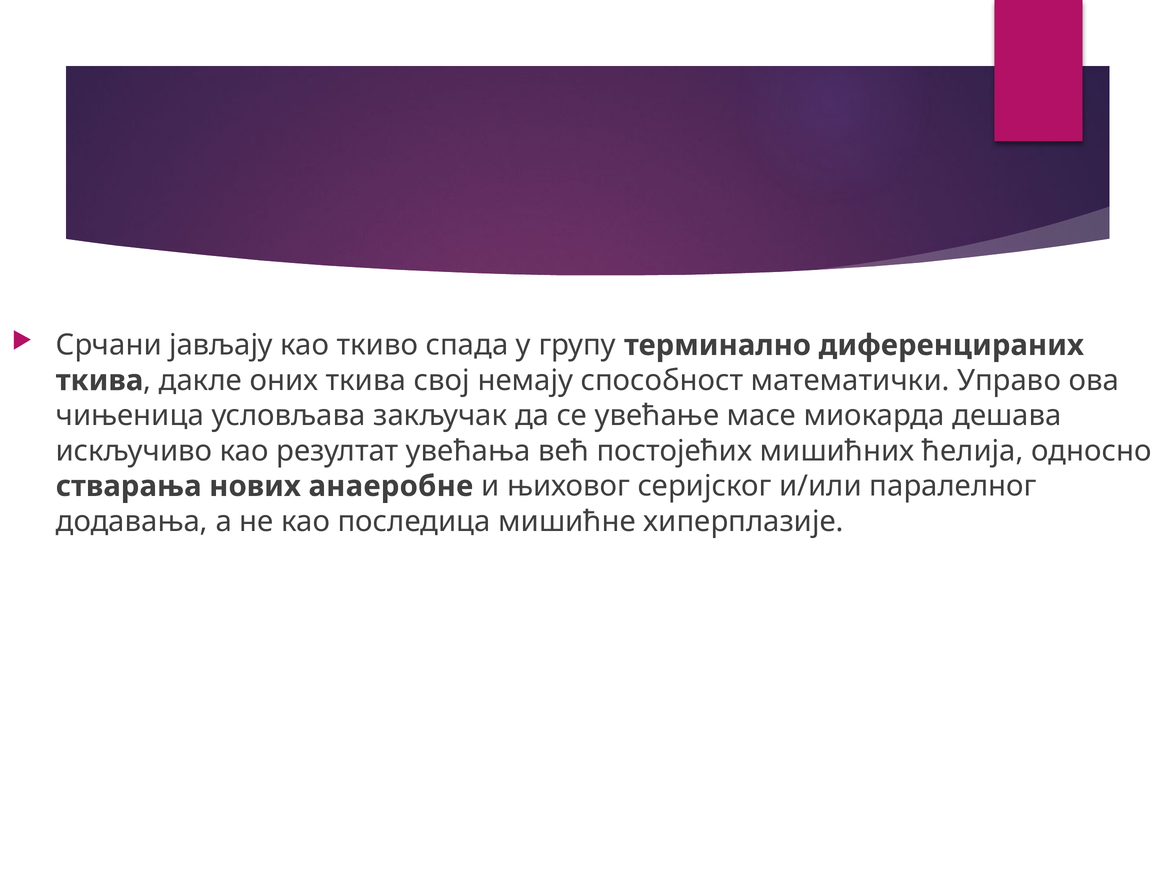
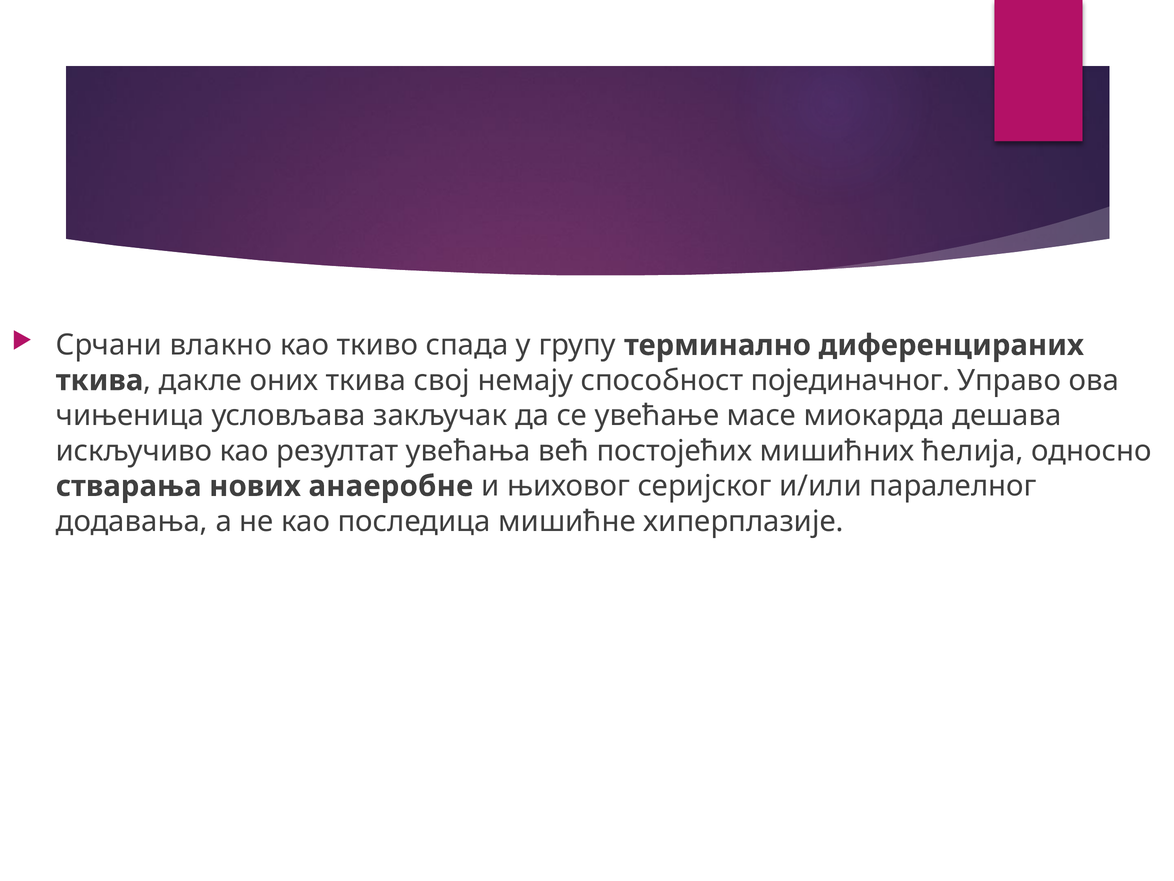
јављају: јављају -> влакно (221, 345)
математички: математички -> појединачног (850, 380)
